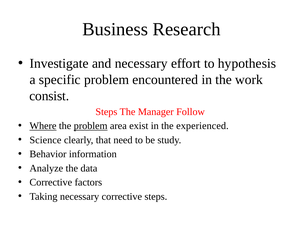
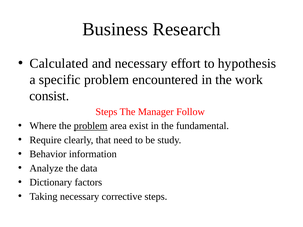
Investigate: Investigate -> Calculated (59, 64)
Where underline: present -> none (43, 126)
experienced: experienced -> fundamental (202, 126)
Science: Science -> Require (46, 140)
Corrective: Corrective -> Dictionary (51, 183)
